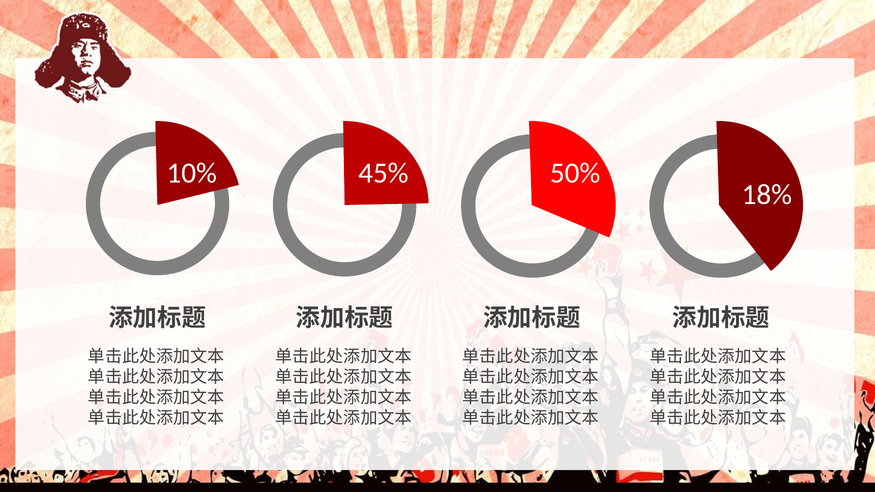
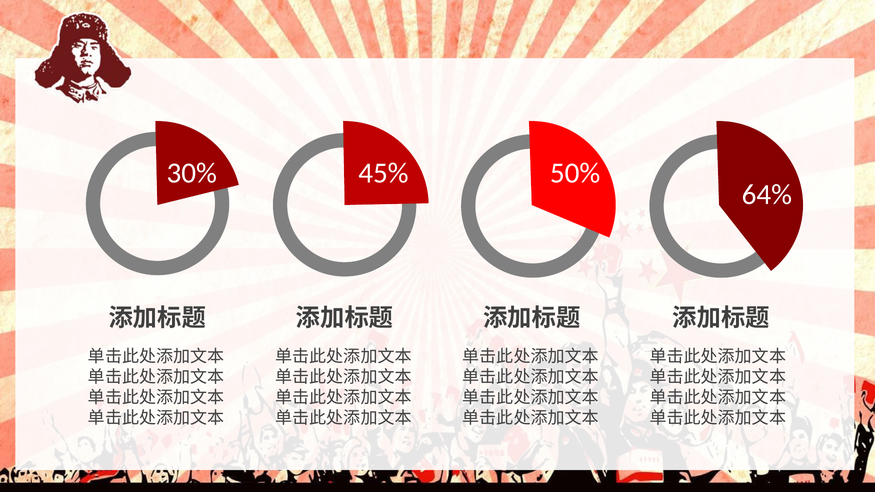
10%: 10% -> 30% (192, 173)
18%: 18% -> 64% (767, 195)
